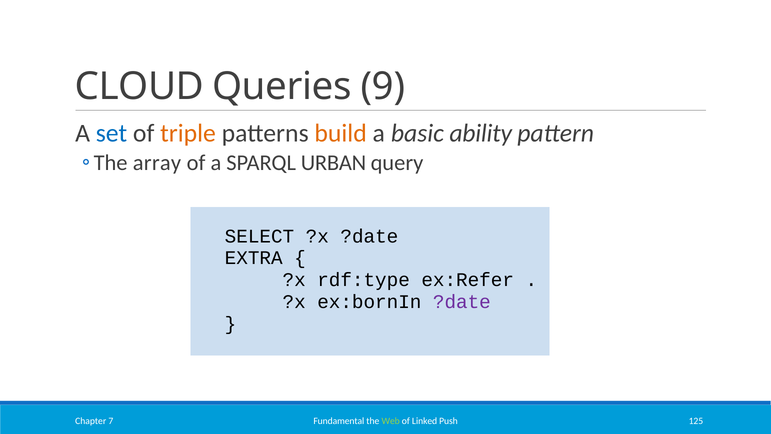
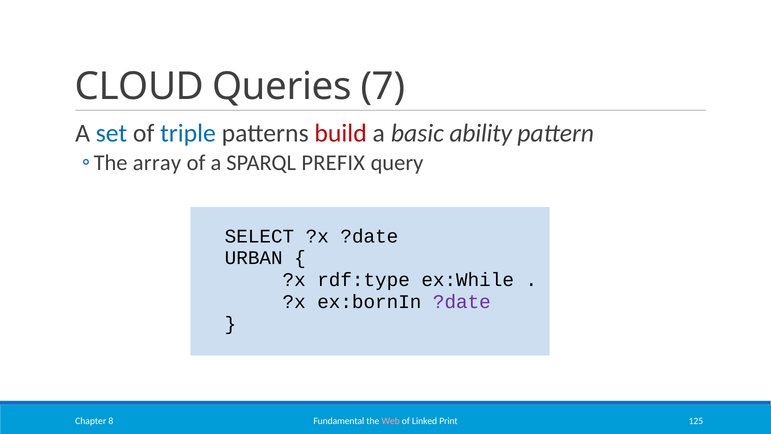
9: 9 -> 7 (383, 86)
triple colour: orange -> blue (188, 133)
build colour: orange -> red (341, 133)
URBAN: URBAN -> PREFIX (333, 163)
EXTRA: EXTRA -> URBAN (254, 258)
ex:Refer: ex:Refer -> ex:While (468, 280)
Web colour: light green -> pink (391, 421)
Push: Push -> Print (448, 421)
7: 7 -> 8 (111, 421)
